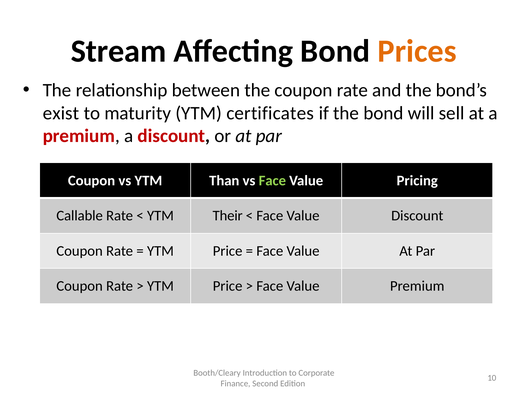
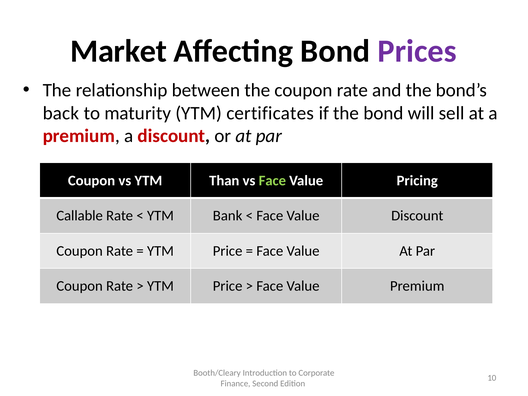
Stream: Stream -> Market (119, 51)
Prices colour: orange -> purple (417, 51)
exist: exist -> back (61, 113)
Their: Their -> Bank (228, 216)
